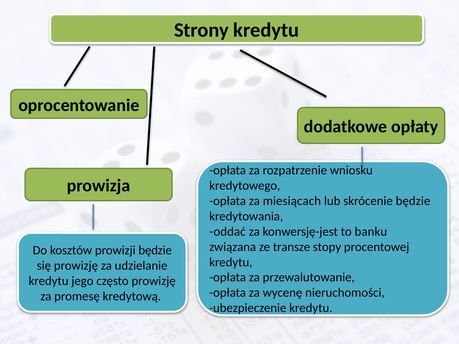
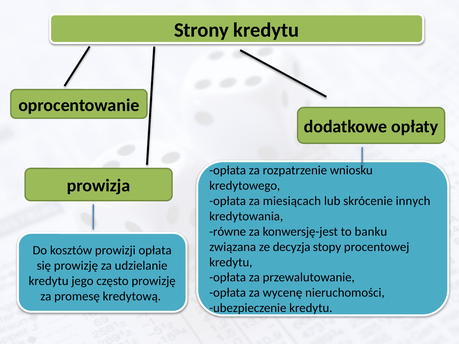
skrócenie będzie: będzie -> innych (413, 201)
oddać: oddać -> równe (228, 232)
transze: transze -> decyzja (292, 247)
prowizji będzie: będzie -> opłata (155, 250)
